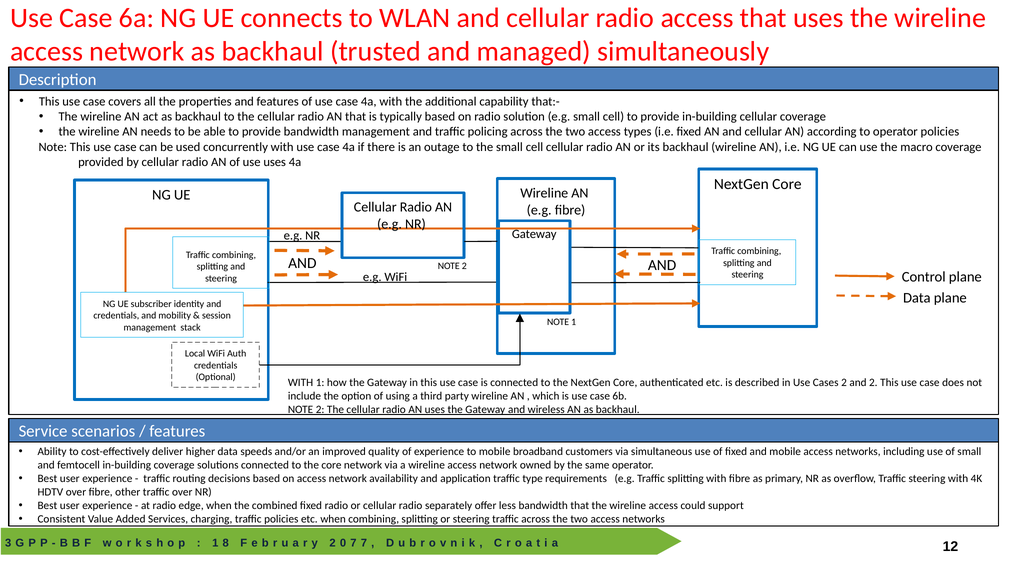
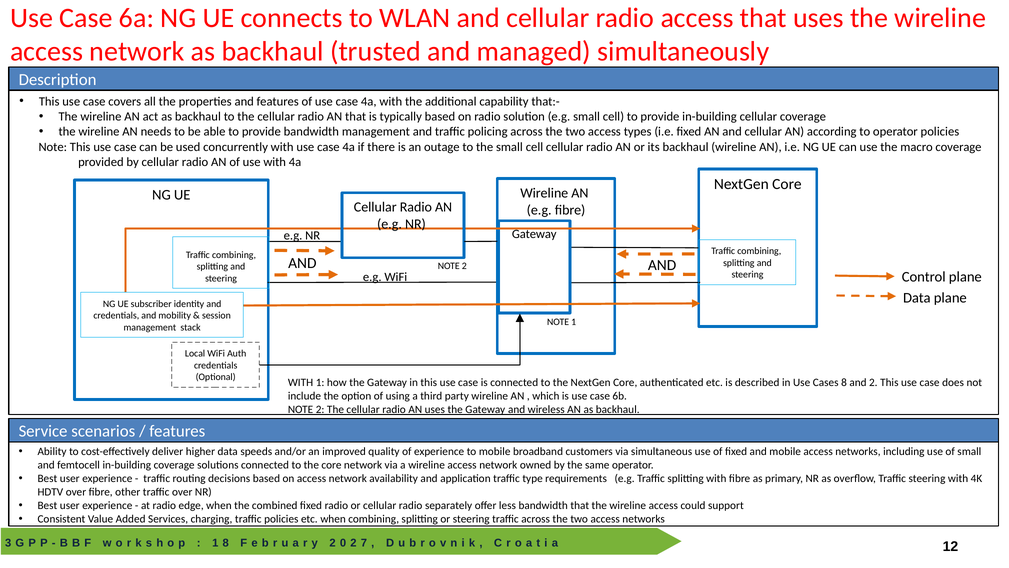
use uses: uses -> with (275, 162)
Cases 2: 2 -> 8 (844, 382)
7: 7 -> 2 (353, 543)
